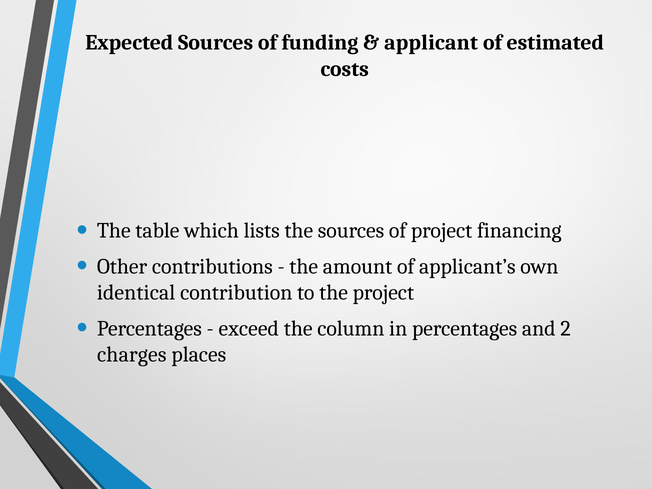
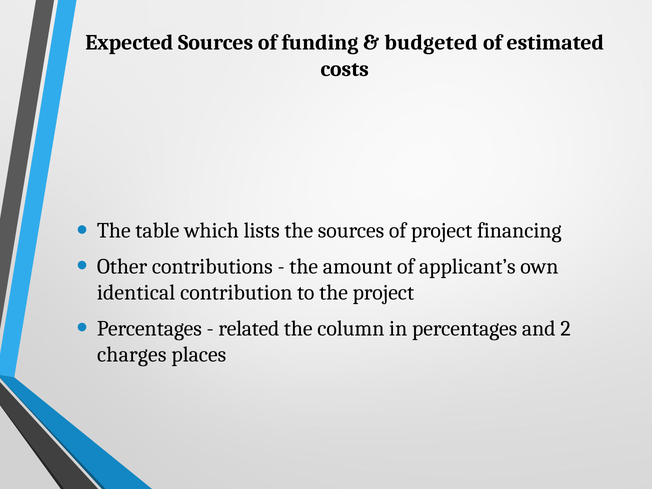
applicant: applicant -> budgeted (431, 43)
exceed: exceed -> related (249, 328)
